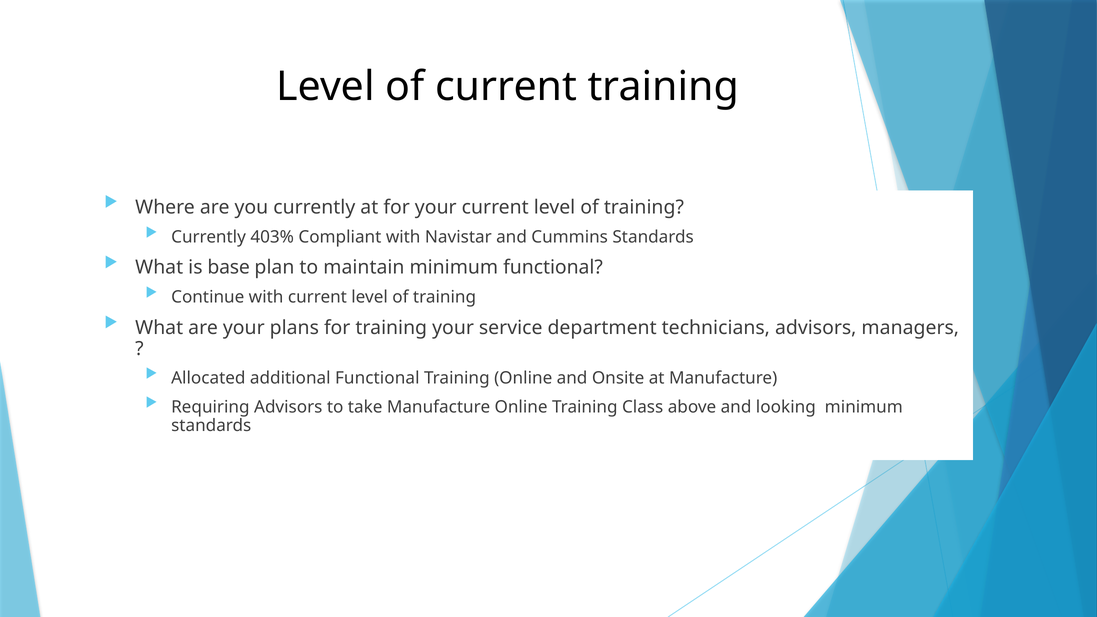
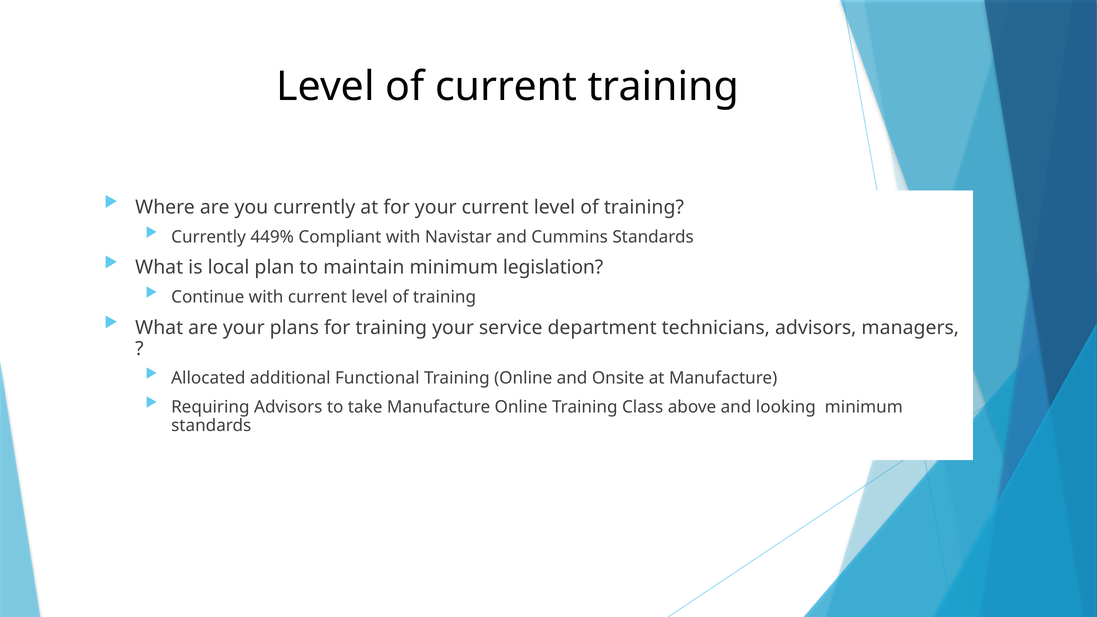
403%: 403% -> 449% (272, 237)
base: base -> local (229, 268)
minimum functional: functional -> legislation (553, 268)
